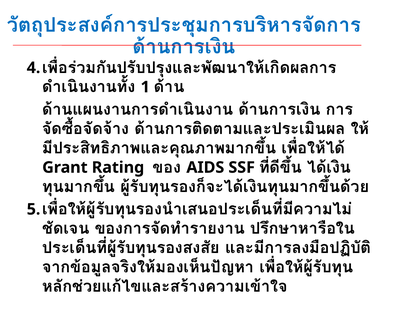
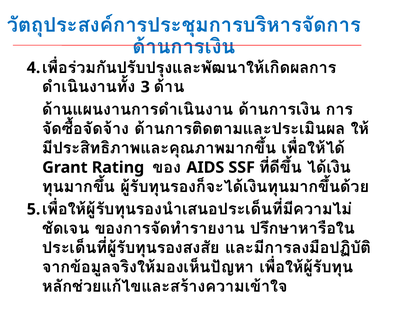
1: 1 -> 3 (145, 87)
